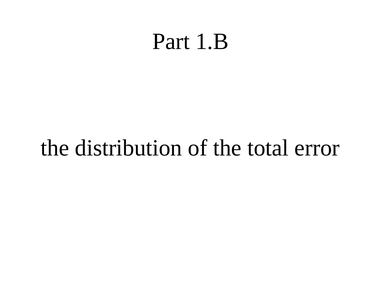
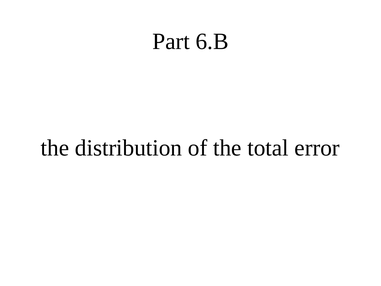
1.B: 1.B -> 6.B (212, 41)
